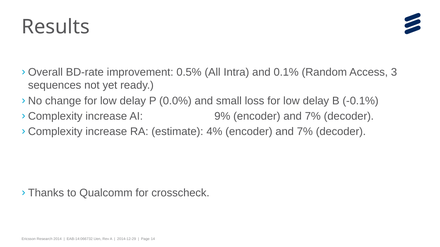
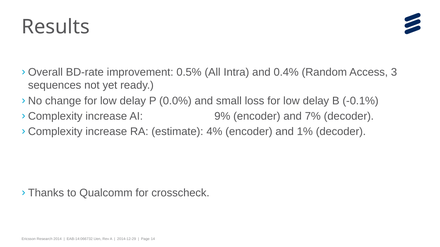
0.1%: 0.1% -> 0.4% (286, 72)
4% encoder and 7%: 7% -> 1% (305, 132)
